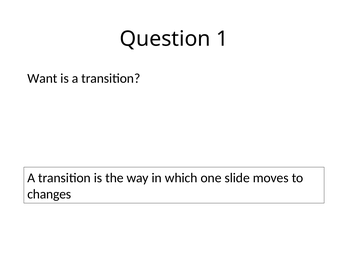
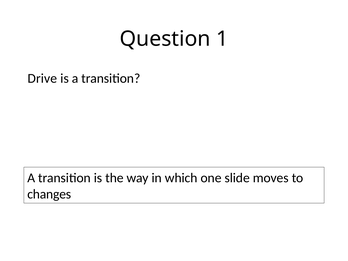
Want: Want -> Drive (42, 78)
